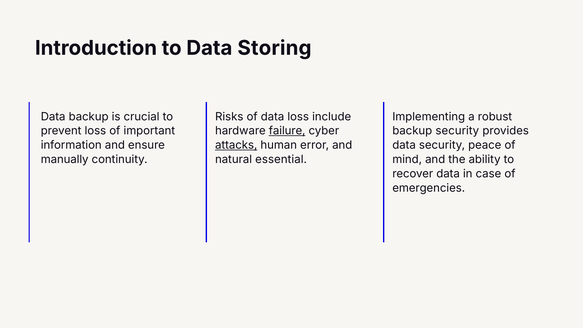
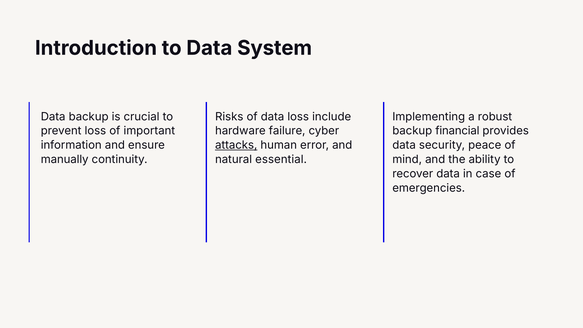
Storing: Storing -> System (275, 48)
failure underline: present -> none (287, 131)
backup security: security -> financial (457, 131)
